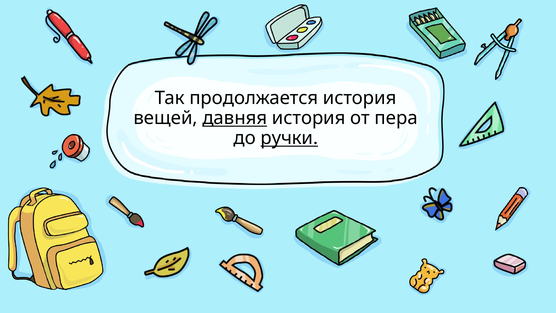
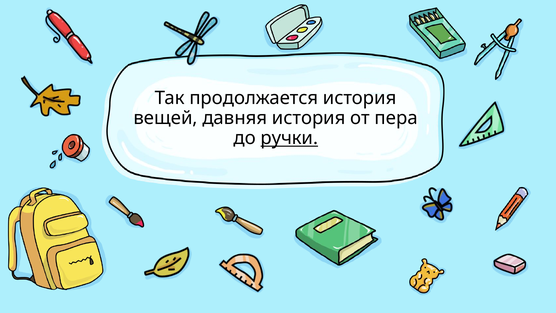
давняя underline: present -> none (235, 118)
